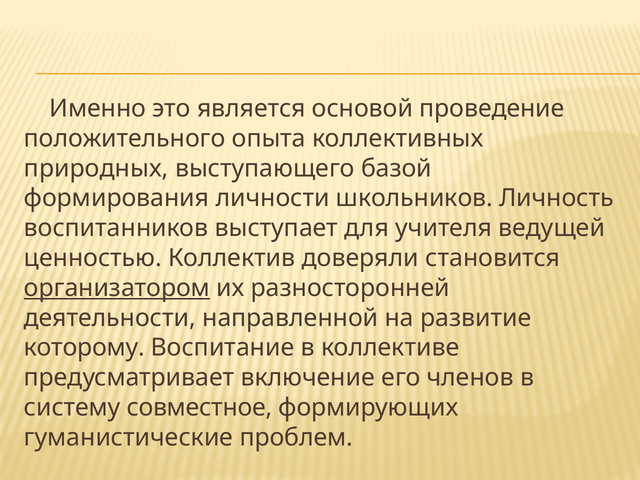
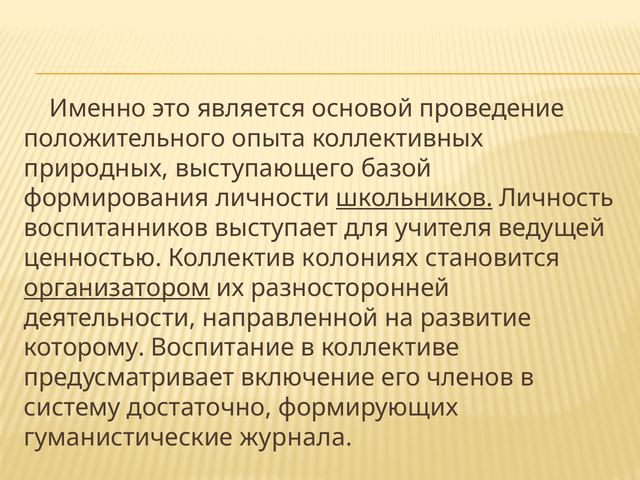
школьников underline: none -> present (414, 198)
доверяли: доверяли -> колониях (360, 258)
совместное: совместное -> достаточно (199, 407)
проблем: проблем -> журнала (296, 437)
